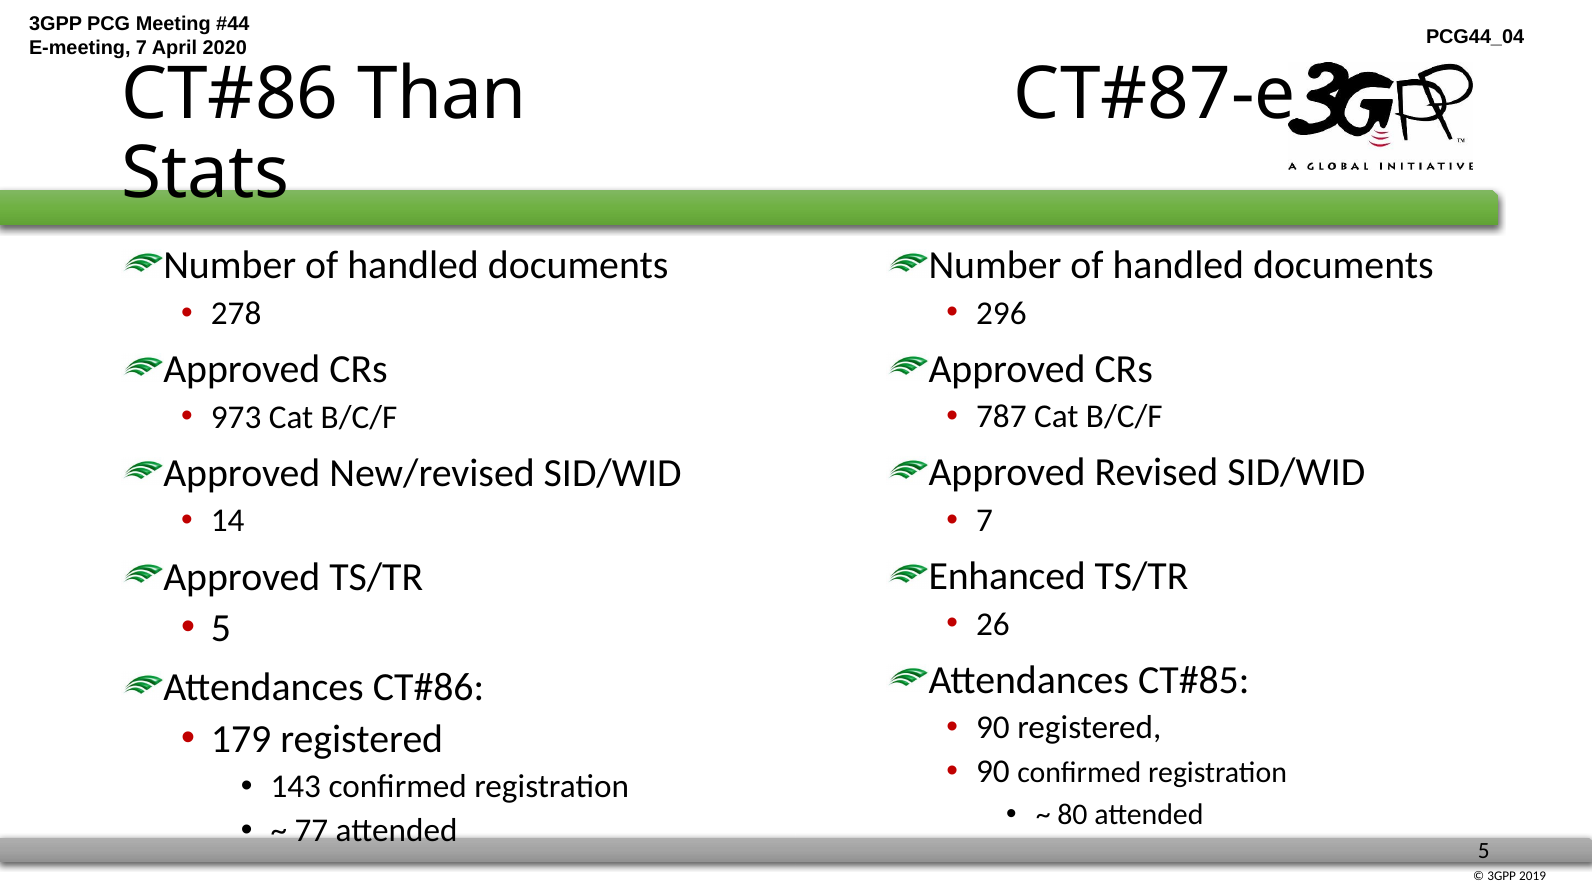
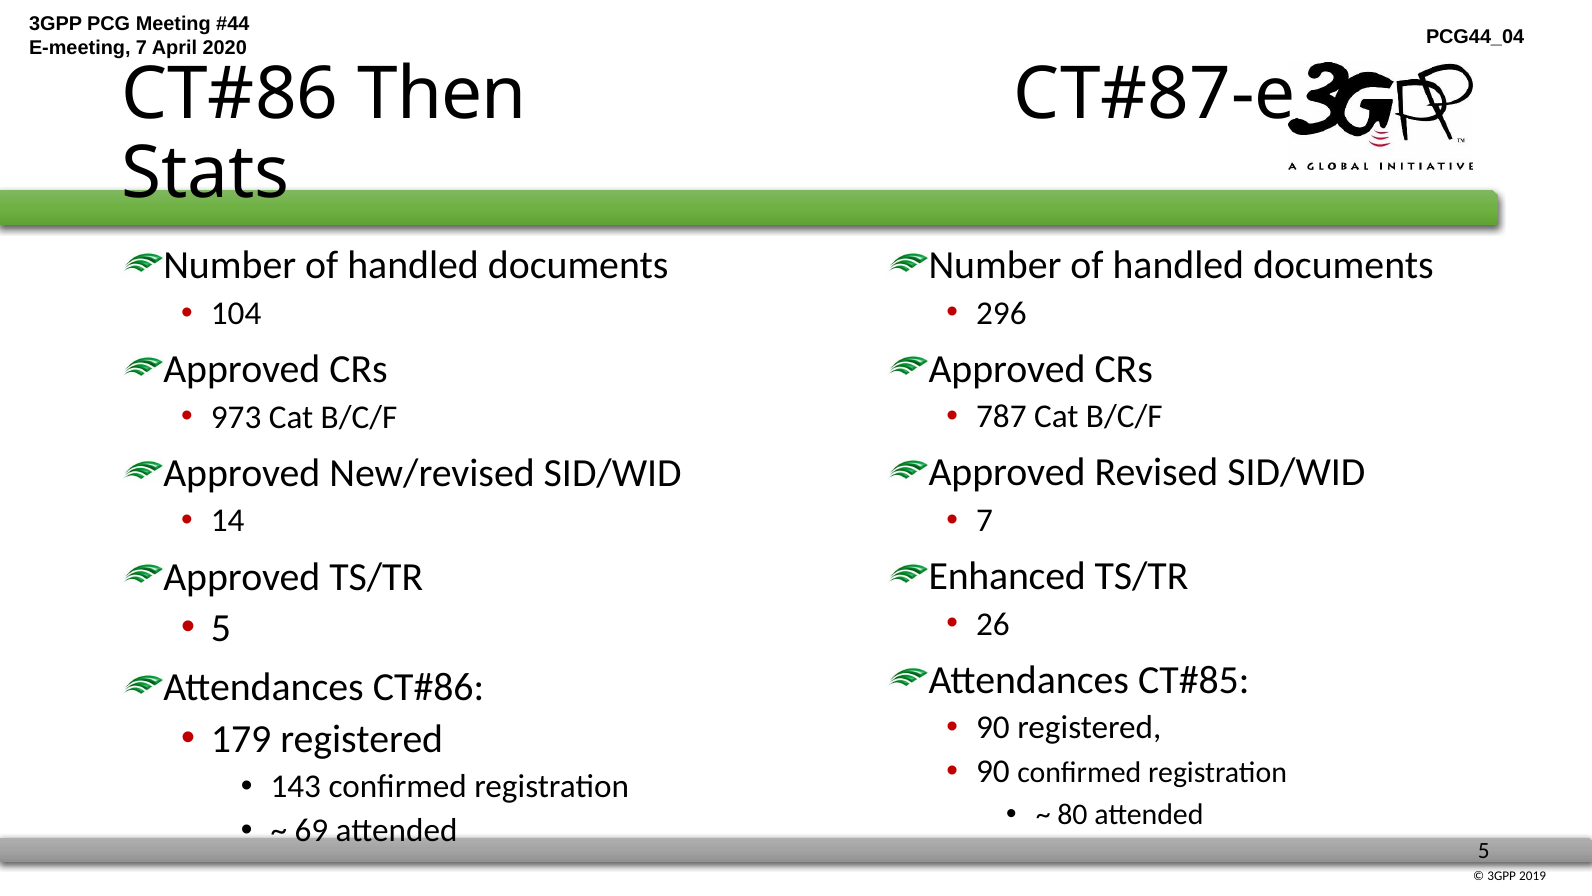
Than: Than -> Then (442, 94)
278: 278 -> 104 (236, 313)
77: 77 -> 69 (311, 830)
